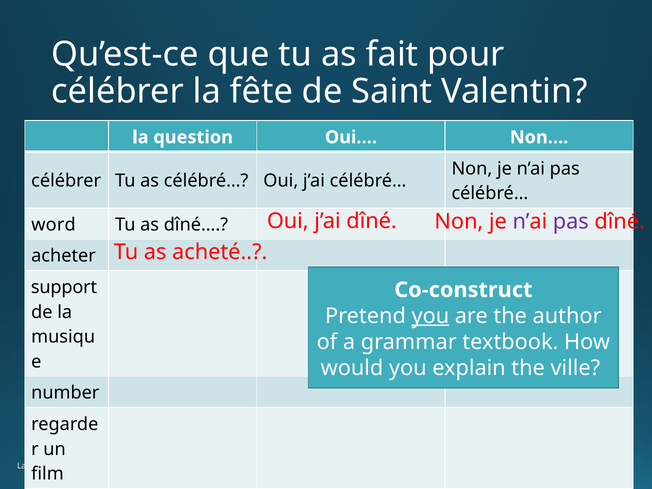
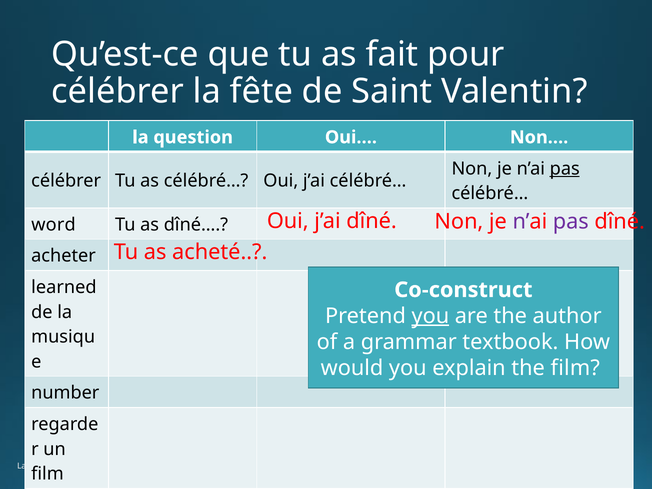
pas underline: none -> present (565, 169)
support: support -> learned (64, 287)
the ville: ville -> film (575, 368)
